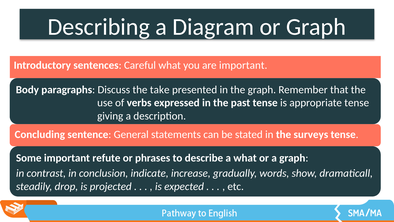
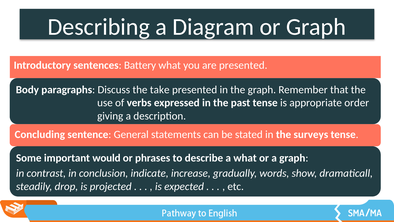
Careful: Careful -> Battery (140, 65)
are important: important -> presented (243, 65)
appropriate tense: tense -> order (357, 103)
refute: refute -> would (106, 158)
